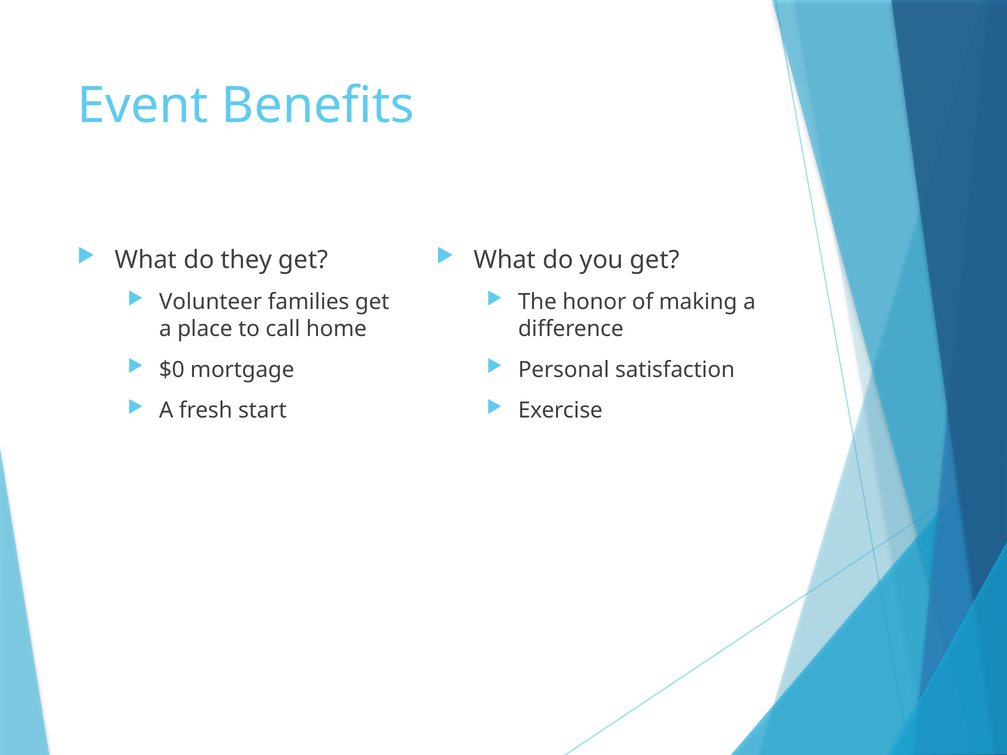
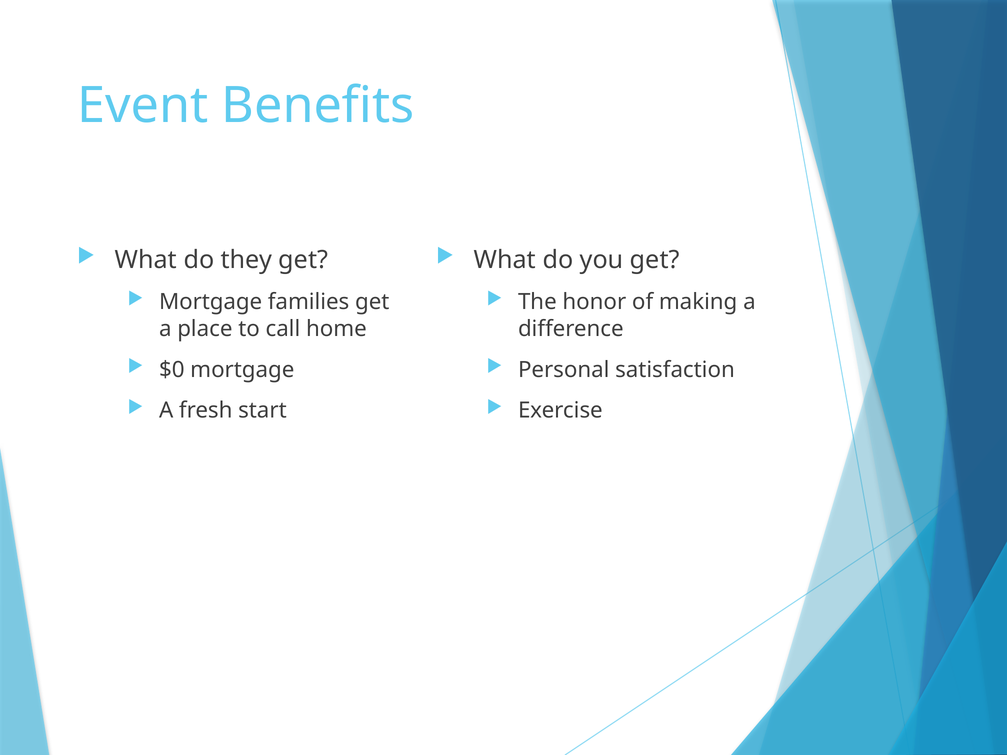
Volunteer: Volunteer -> Mortgage (211, 302)
